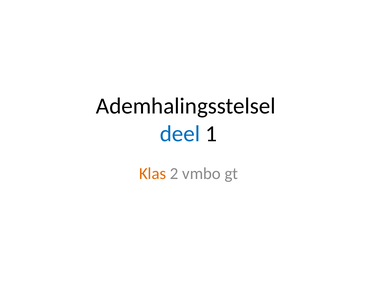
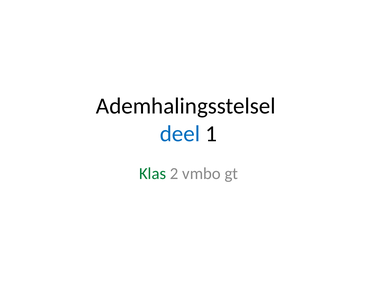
Klas colour: orange -> green (153, 173)
